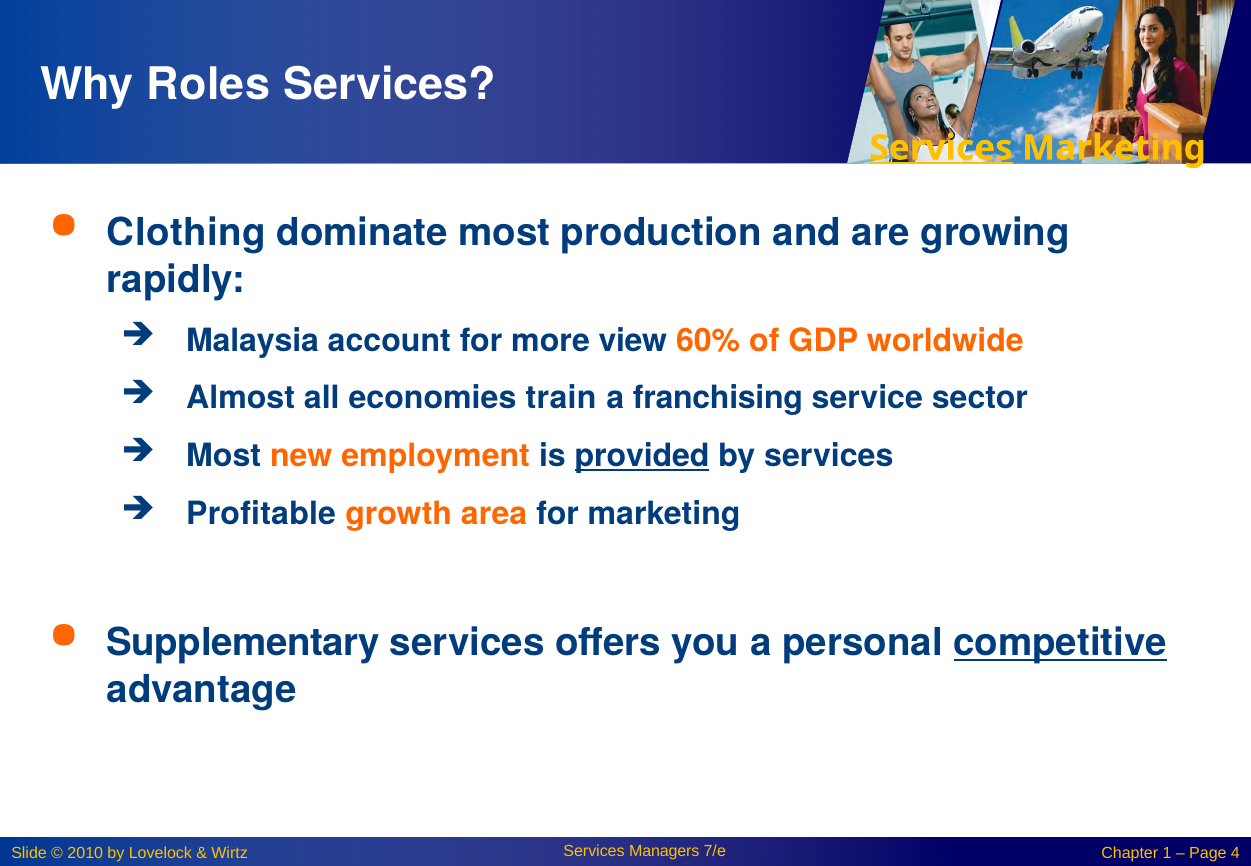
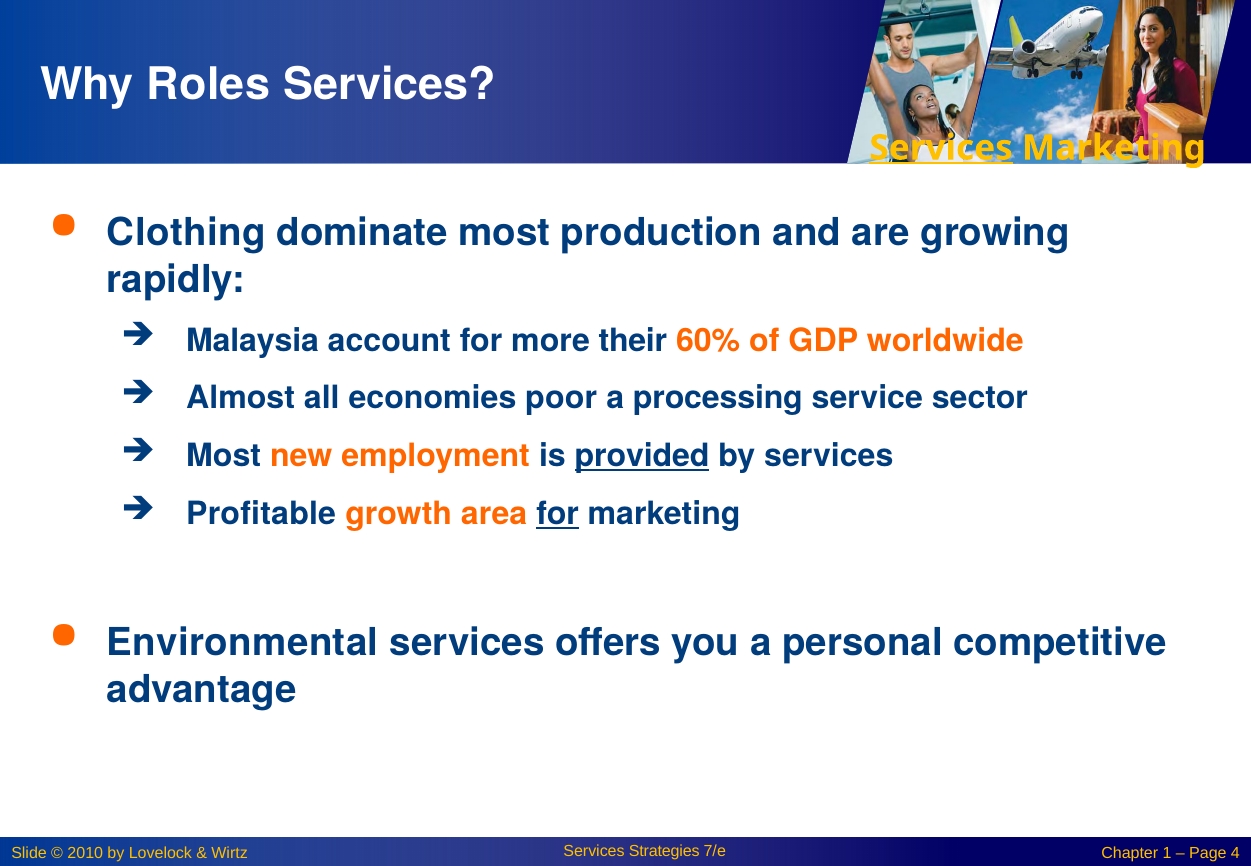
view: view -> their (633, 341)
train: train -> poor (561, 398)
franchising: franchising -> processing (718, 398)
for underline: none -> present (558, 514)
Supplementary: Supplementary -> Environmental (243, 643)
competitive underline: present -> none (1060, 643)
Managers: Managers -> Strategies (664, 852)
